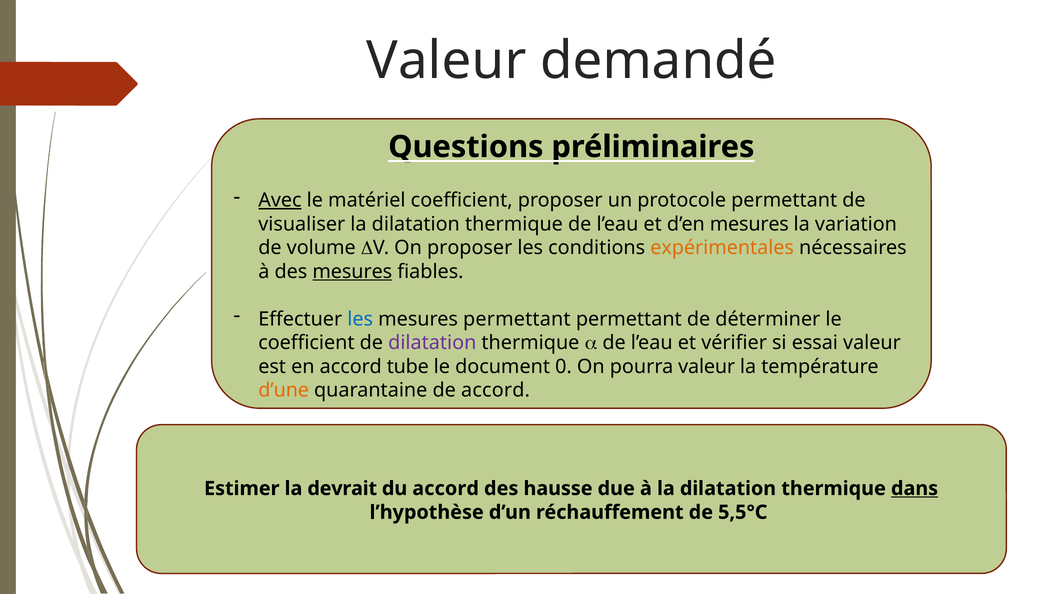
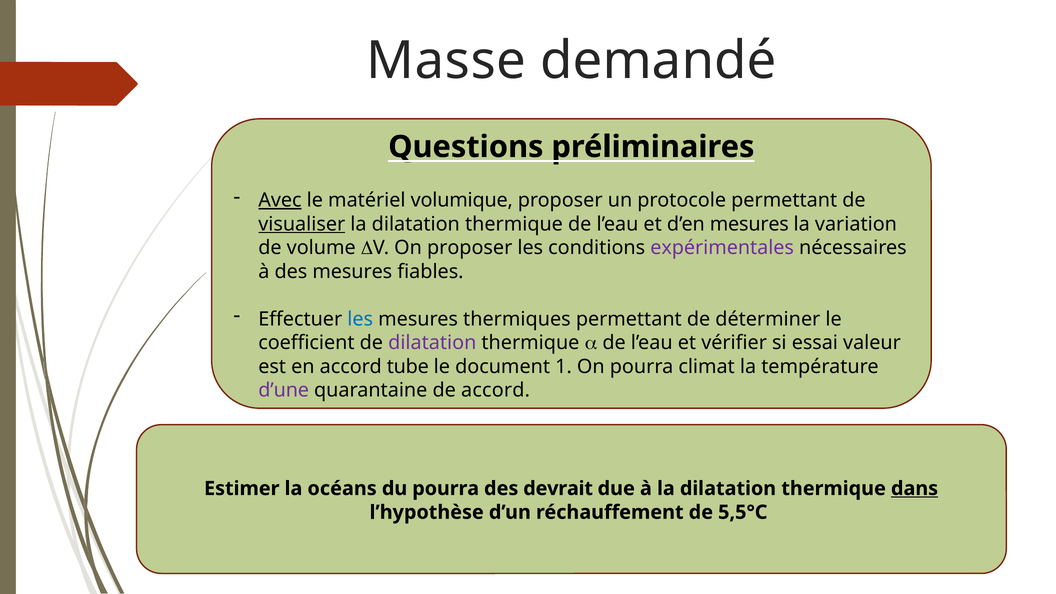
Valeur: Valeur -> Masse (446, 61)
matériel coefficient: coefficient -> volumique (462, 200)
visualiser underline: none -> present (302, 224)
expérimentales colour: orange -> purple (722, 248)
mesures underline: present -> none (352, 272)
mesures permettant: permettant -> thermiques (517, 319)
0: 0 -> 1 (564, 367)
pourra valeur: valeur -> climat (707, 367)
d’une colour: orange -> purple (284, 390)
devrait: devrait -> océans (342, 489)
du accord: accord -> pourra (446, 489)
hausse: hausse -> devrait (558, 489)
